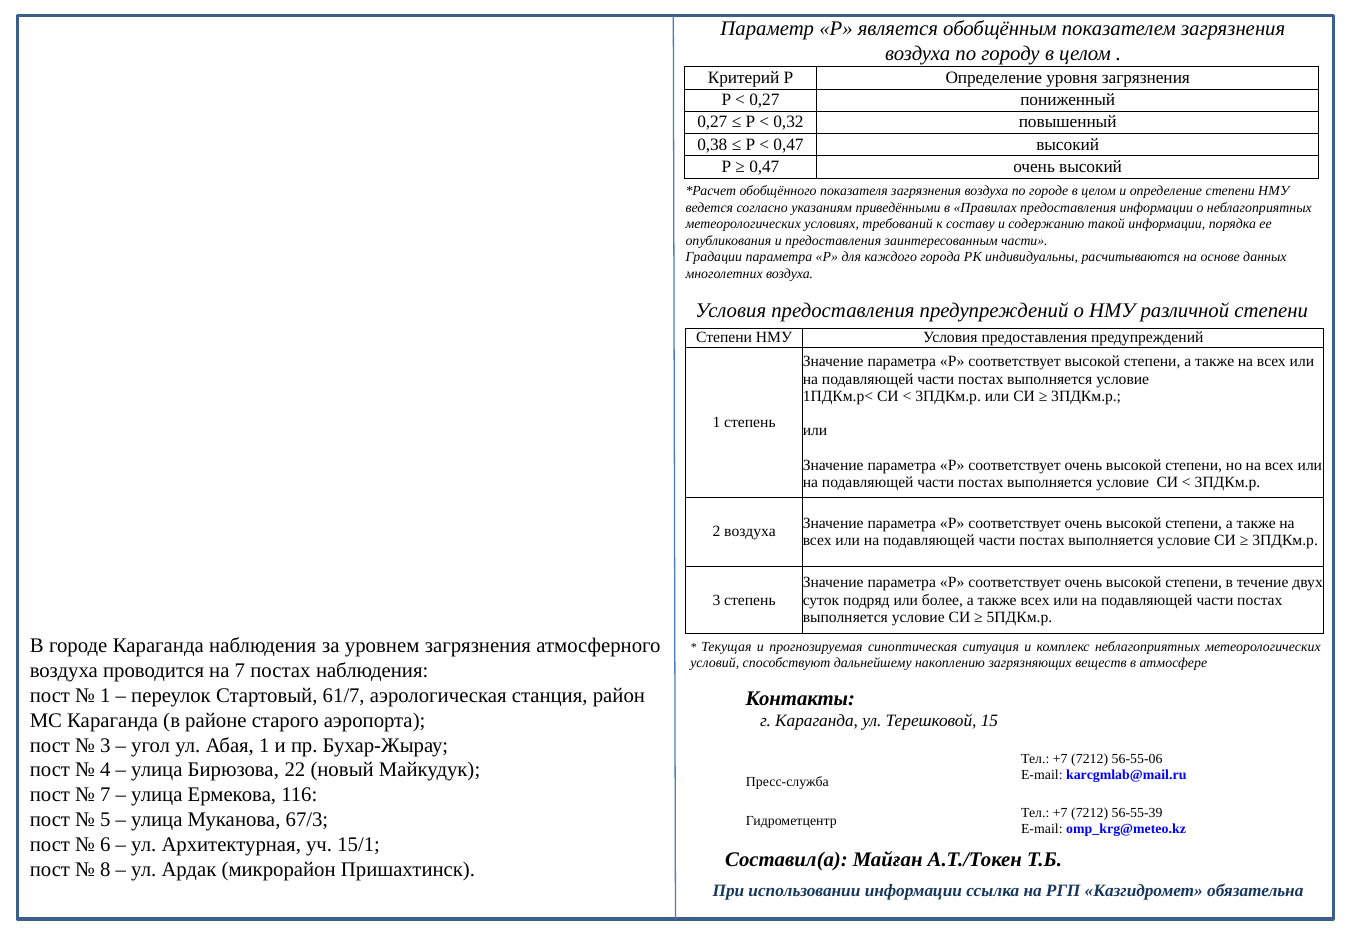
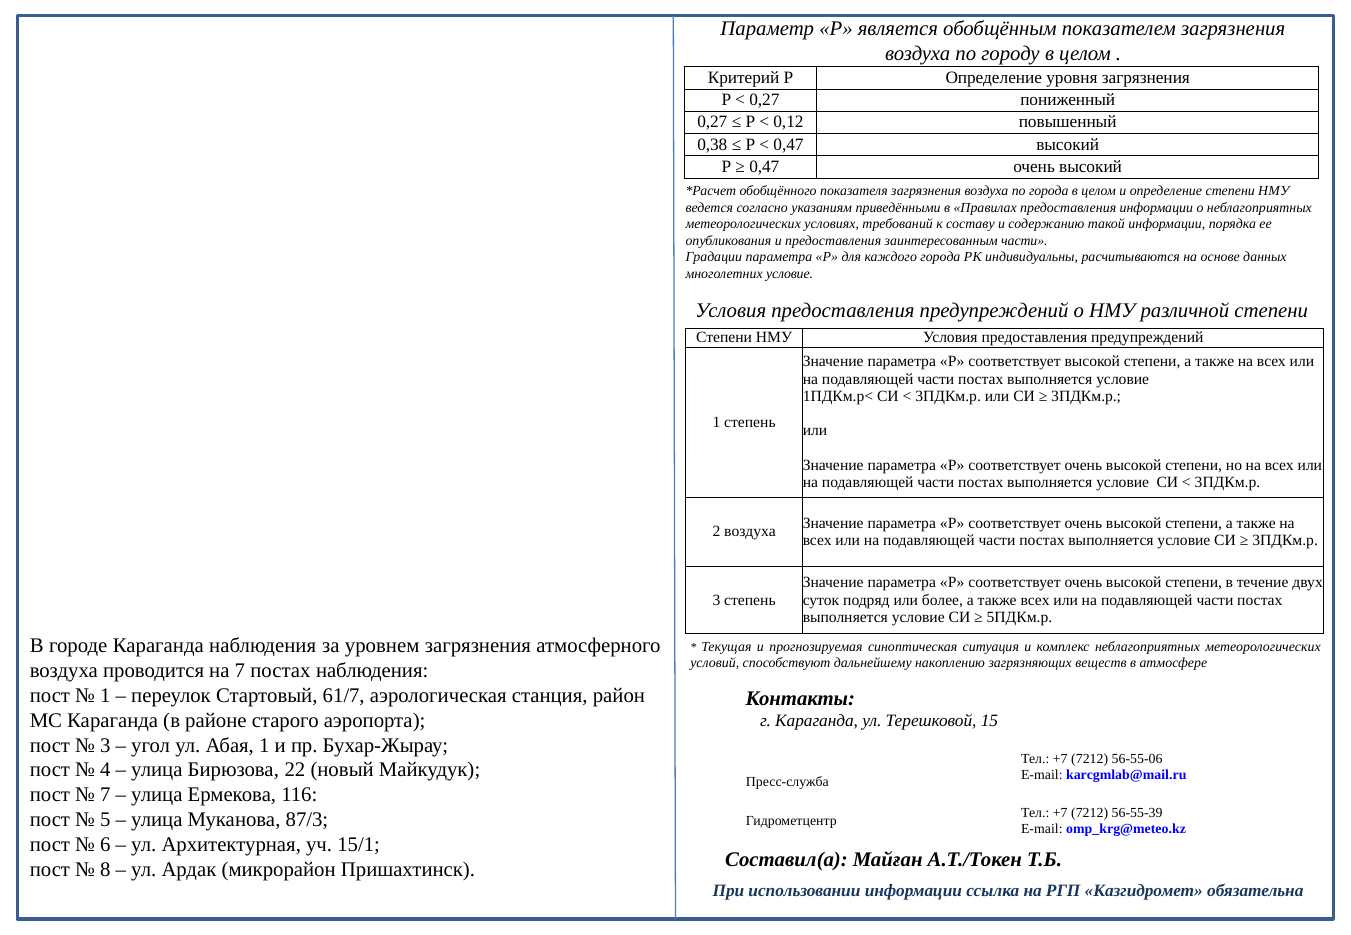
0,32: 0,32 -> 0,12 (788, 122)
по городе: городе -> города (1049, 191)
многолетних воздуха: воздуха -> условие (790, 274)
67/3: 67/3 -> 87/3 (307, 820)
